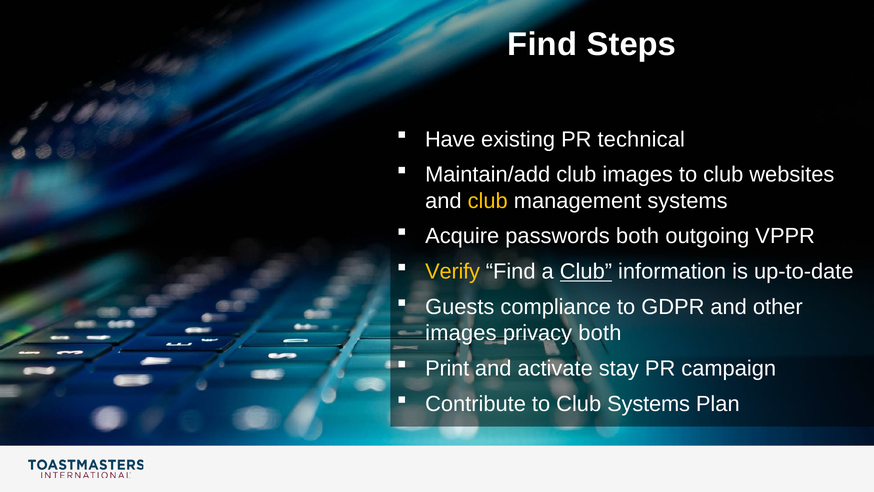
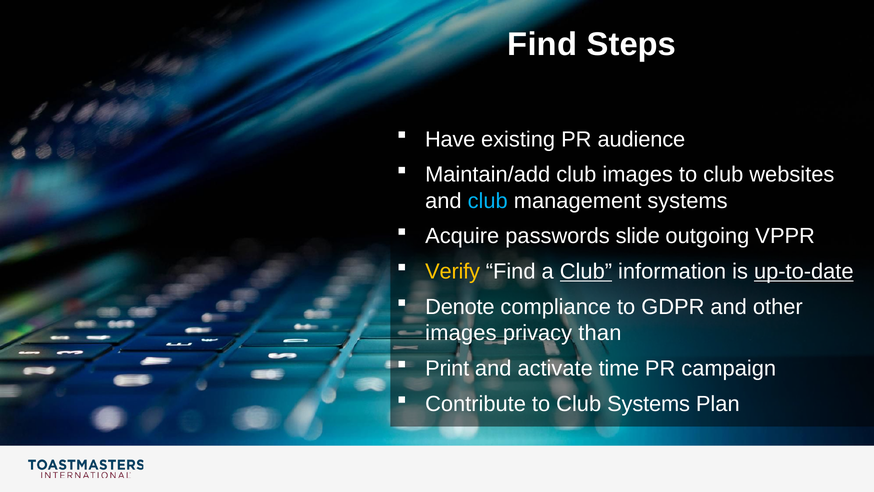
technical: technical -> audience (641, 139)
club colour: yellow -> light blue (488, 201)
passwords both: both -> slide (638, 236)
up-to-date underline: none -> present (804, 271)
Guests: Guests -> Denote (460, 307)
privacy both: both -> than (600, 333)
stay: stay -> time (619, 368)
